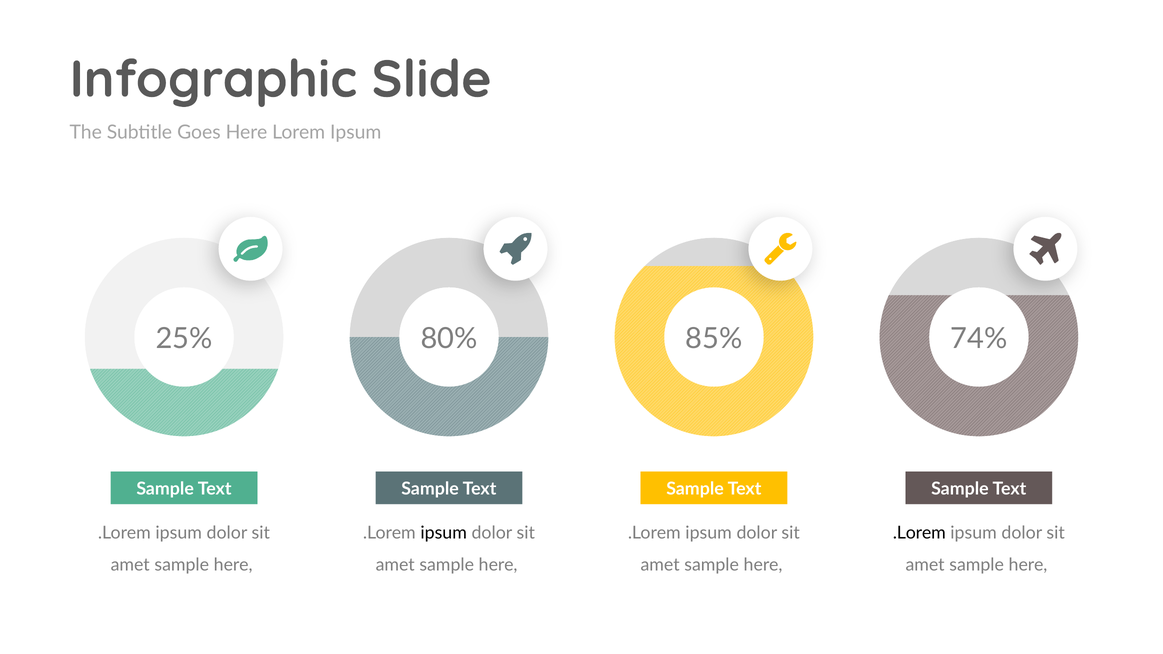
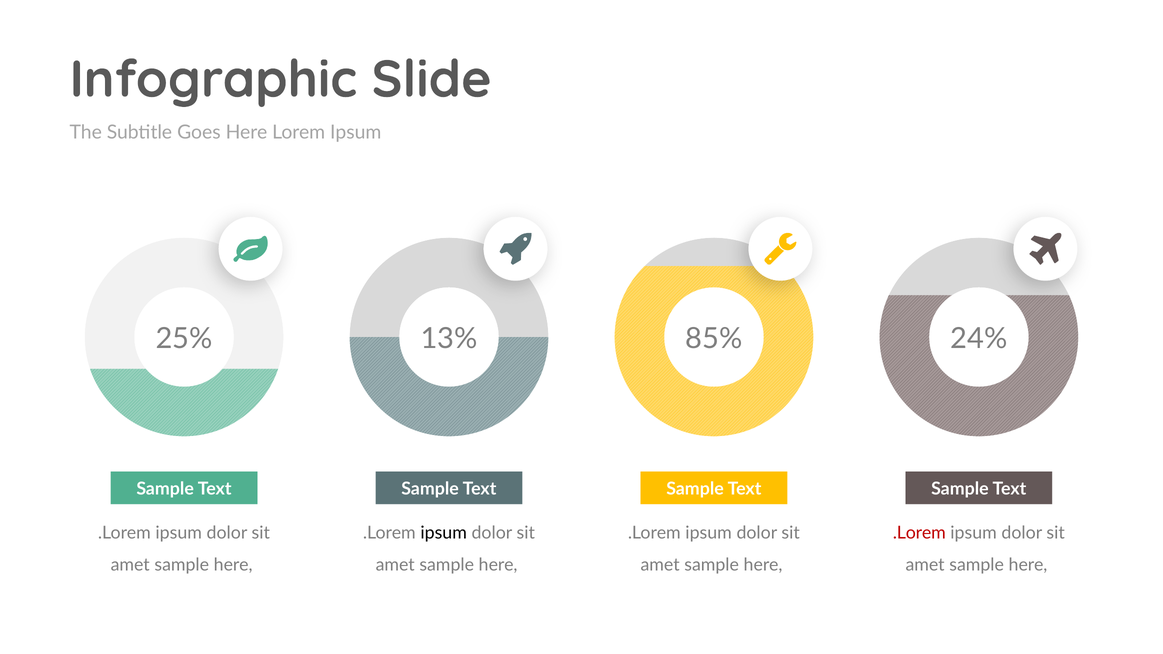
80%: 80% -> 13% (449, 339)
74%: 74% -> 24% (979, 339)
.Lorem colour: black -> red (919, 533)
